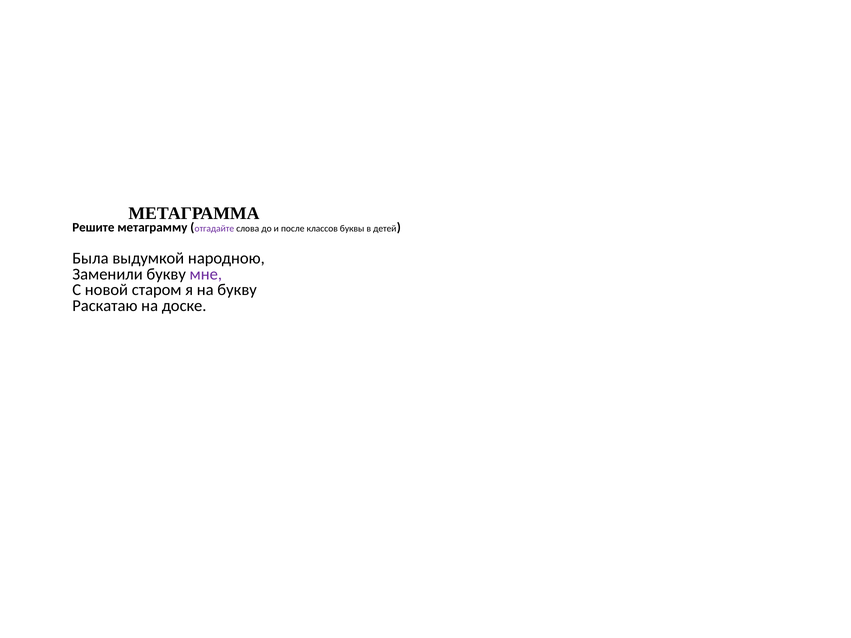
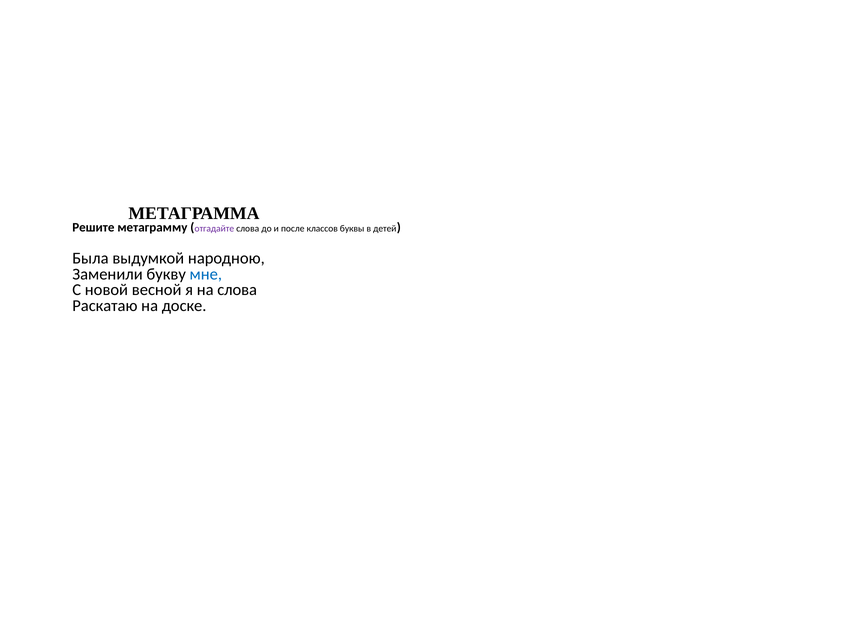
мне colour: purple -> blue (206, 274)
старом: старом -> весной (157, 290)
на букву: букву -> слова (237, 290)
